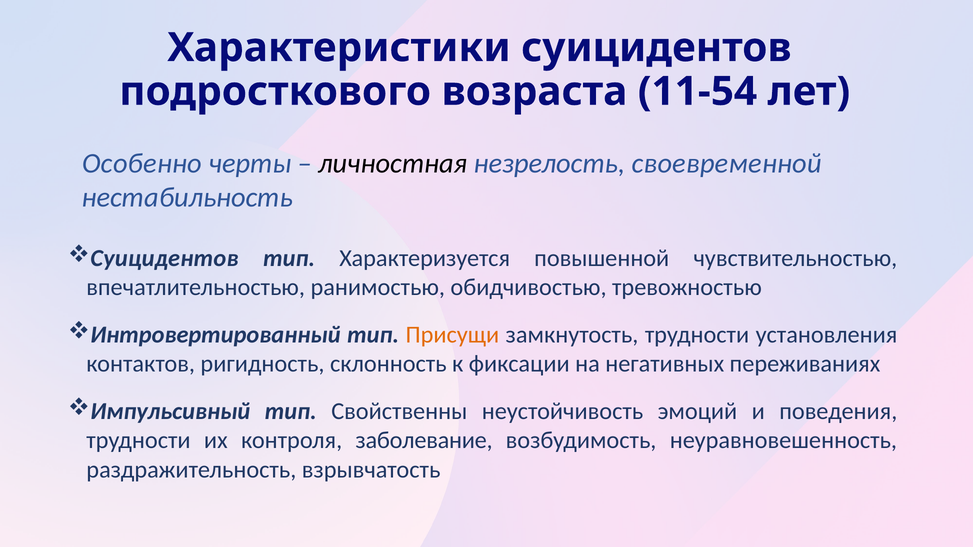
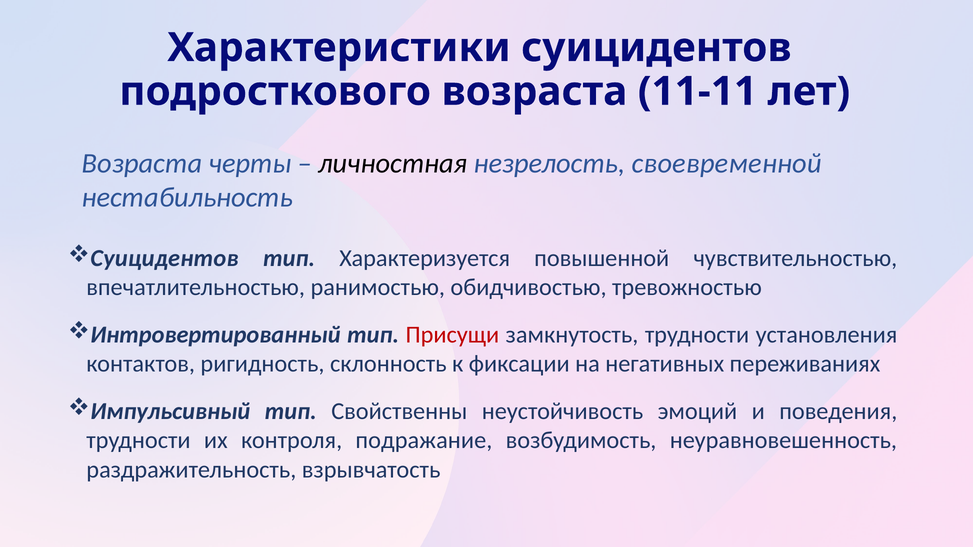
11-54: 11-54 -> 11-11 (697, 92)
Особенно: Особенно -> Возраста (142, 163)
Присущи colour: orange -> red (452, 335)
заболевание: заболевание -> подражание (424, 441)
